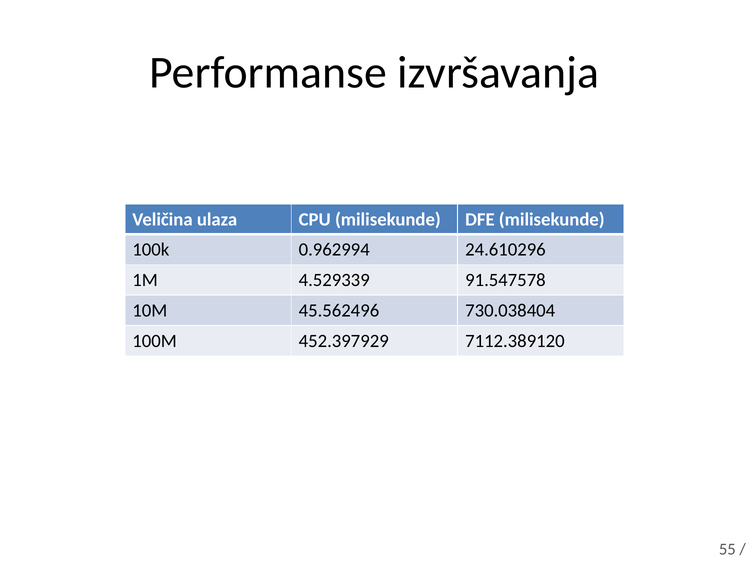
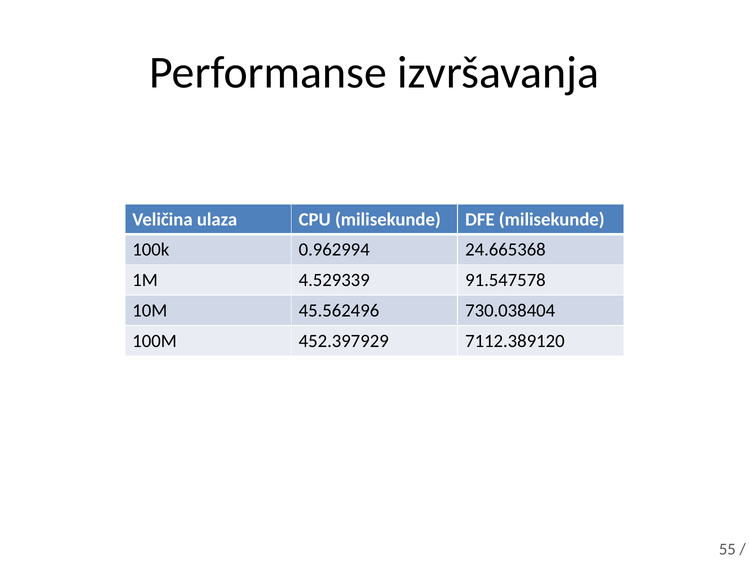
24.610296: 24.610296 -> 24.665368 (505, 250)
